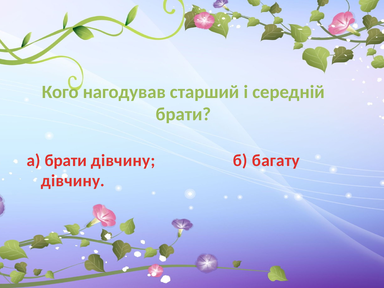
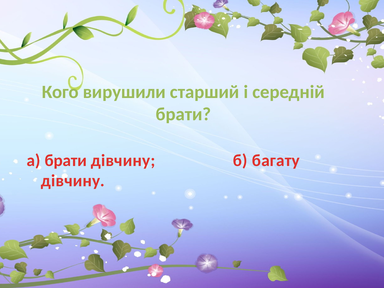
нагодував: нагодував -> вирушили (124, 92)
